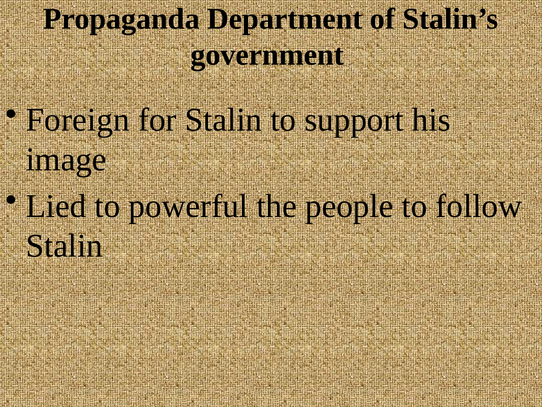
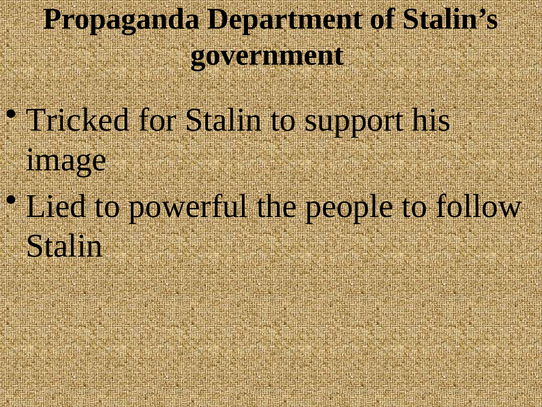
Foreign: Foreign -> Tricked (78, 120)
